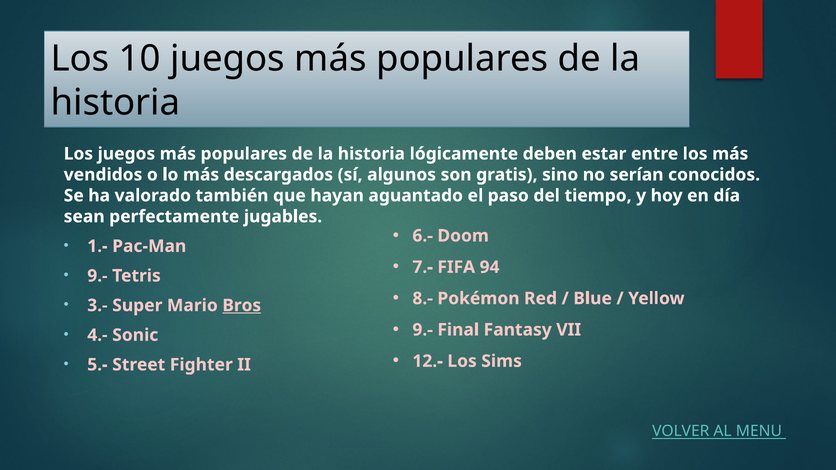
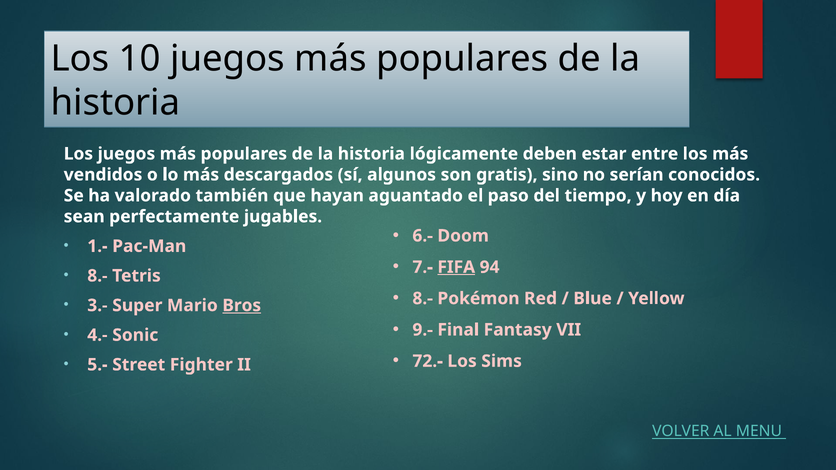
FIFA underline: none -> present (456, 267)
9.-: 9.- -> 8.- (97, 276)
12.-: 12.- -> 72.- (428, 361)
